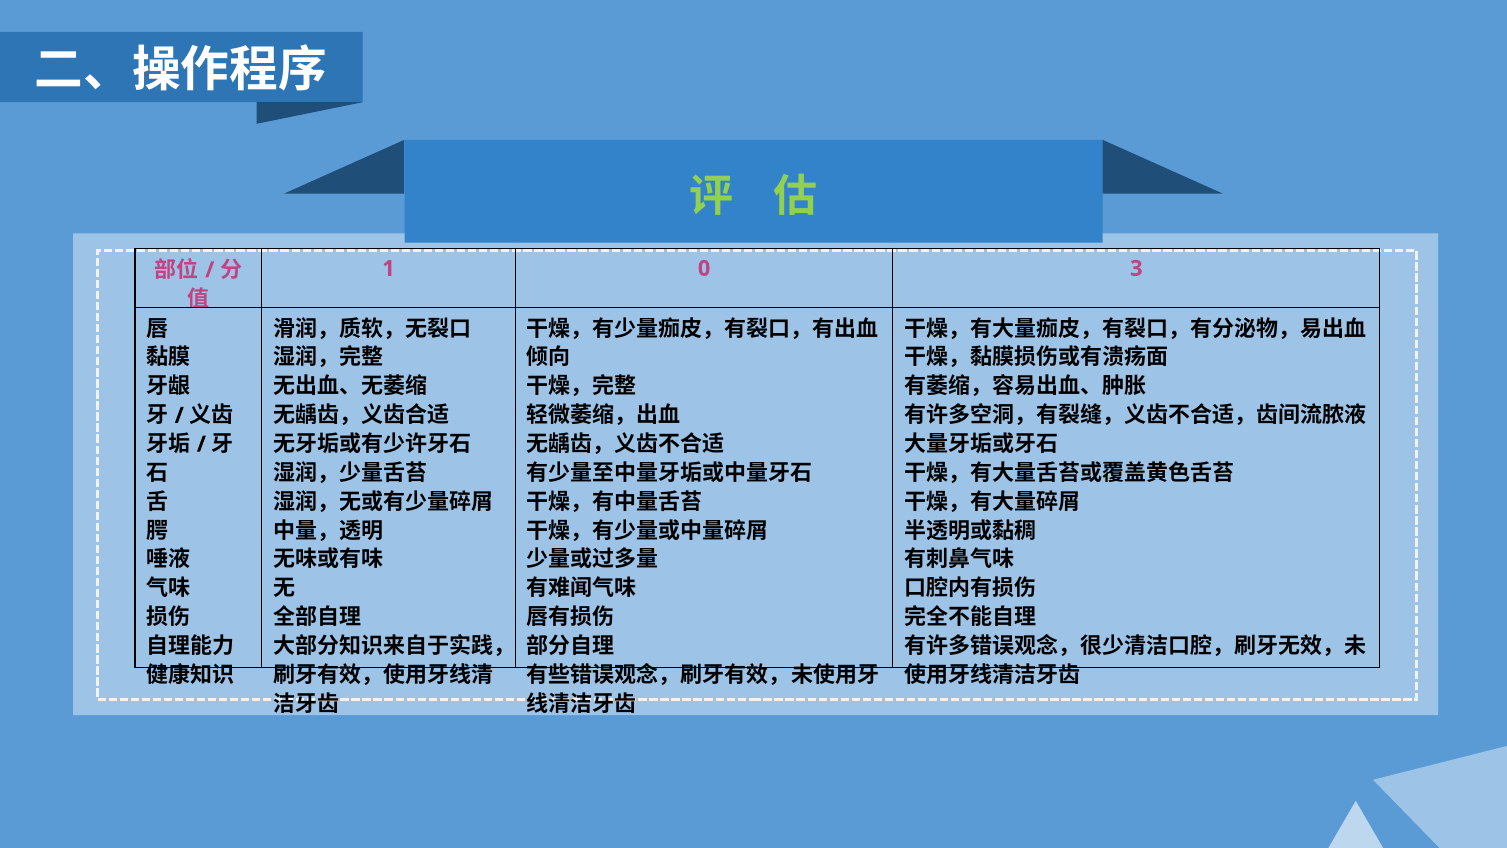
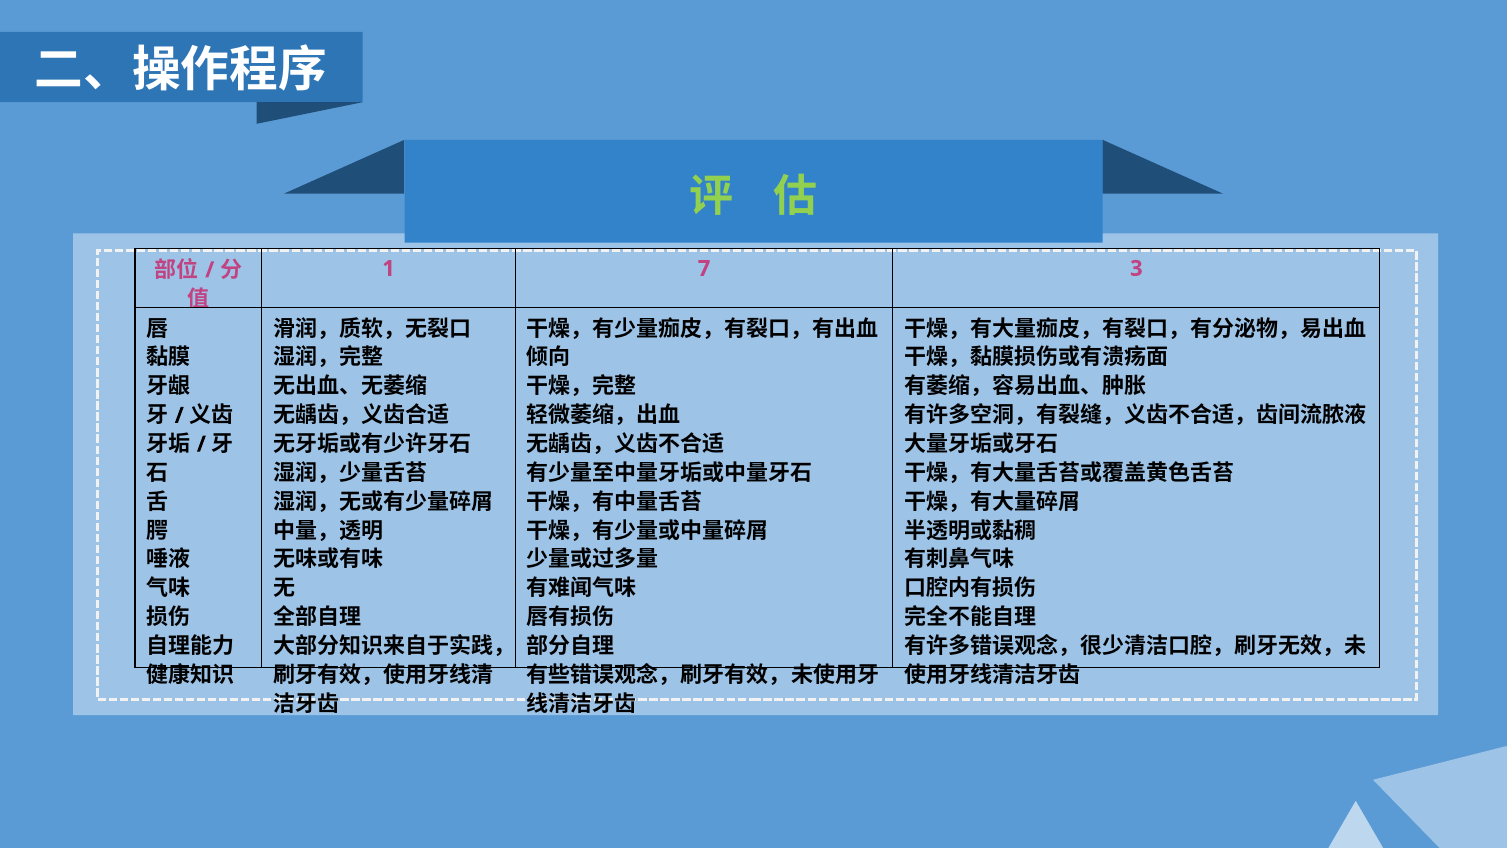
0: 0 -> 7 (704, 268)
